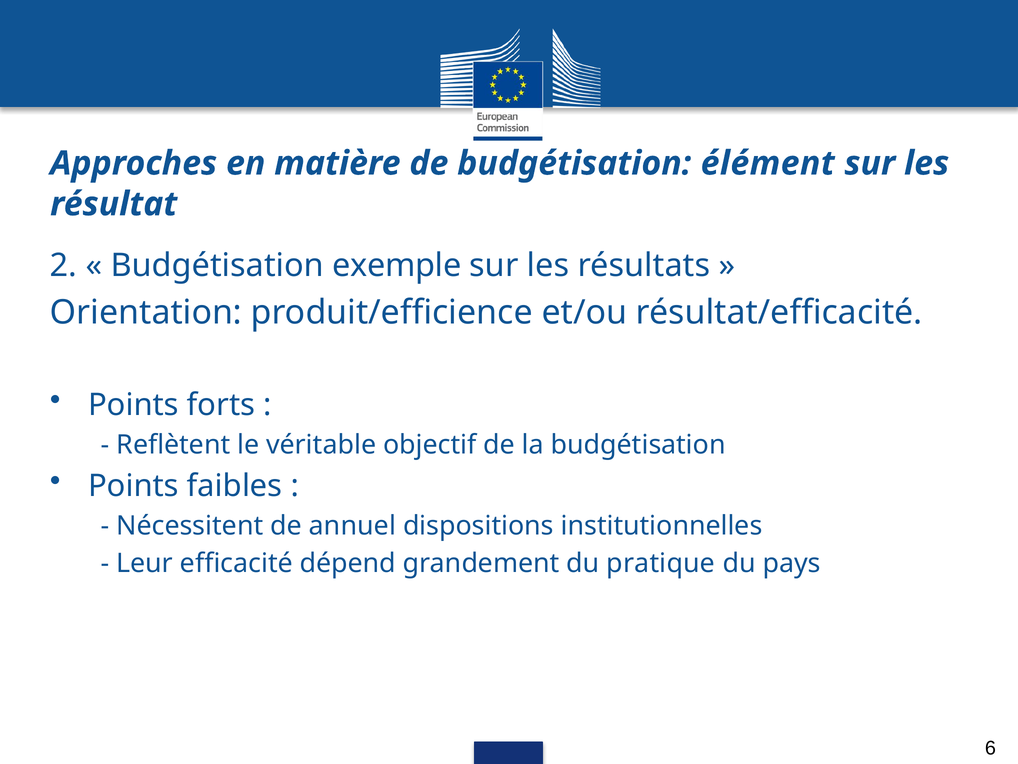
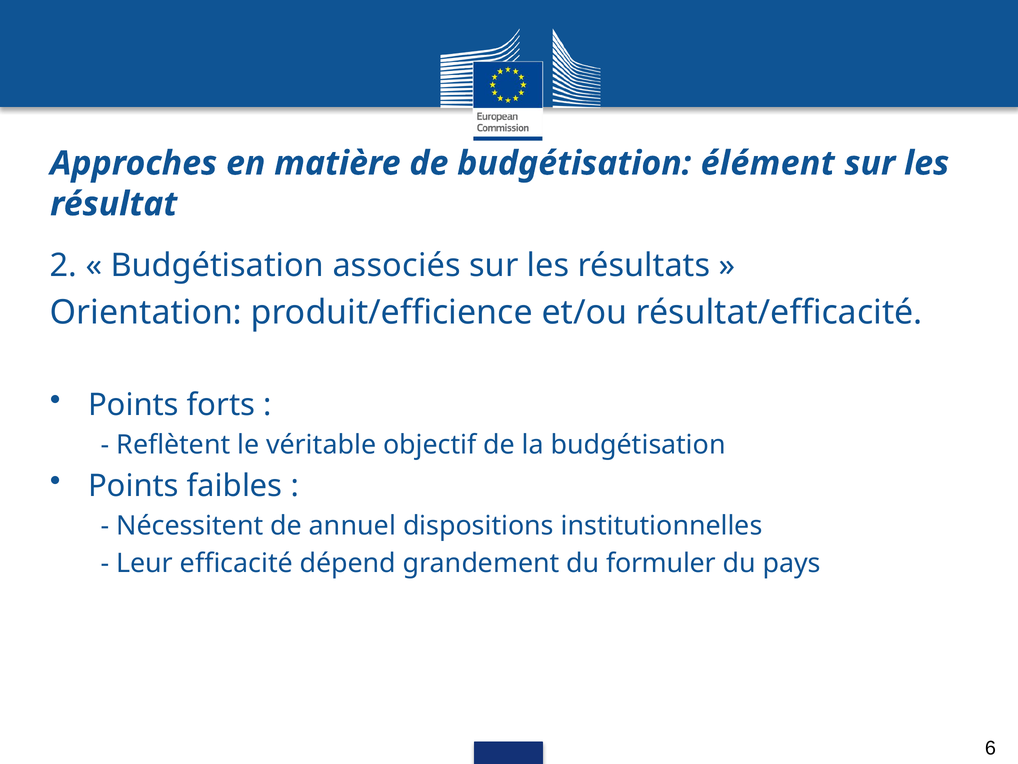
exemple: exemple -> associés (397, 265)
pratique: pratique -> formuler (661, 563)
